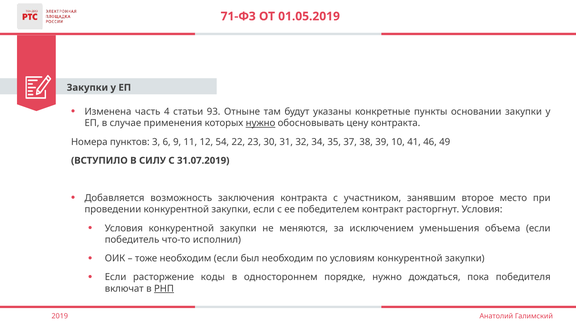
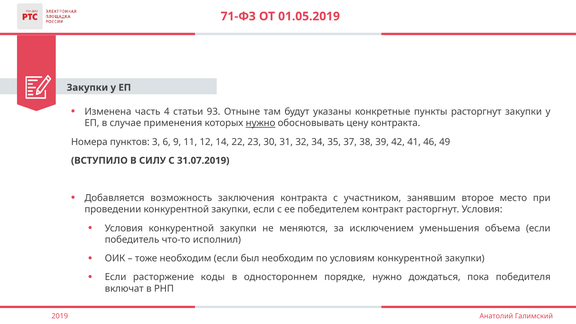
пункты основании: основании -> расторгнут (476, 112)
54: 54 -> 14 (222, 142)
10: 10 -> 42 (398, 142)
РНП underline: present -> none (164, 289)
